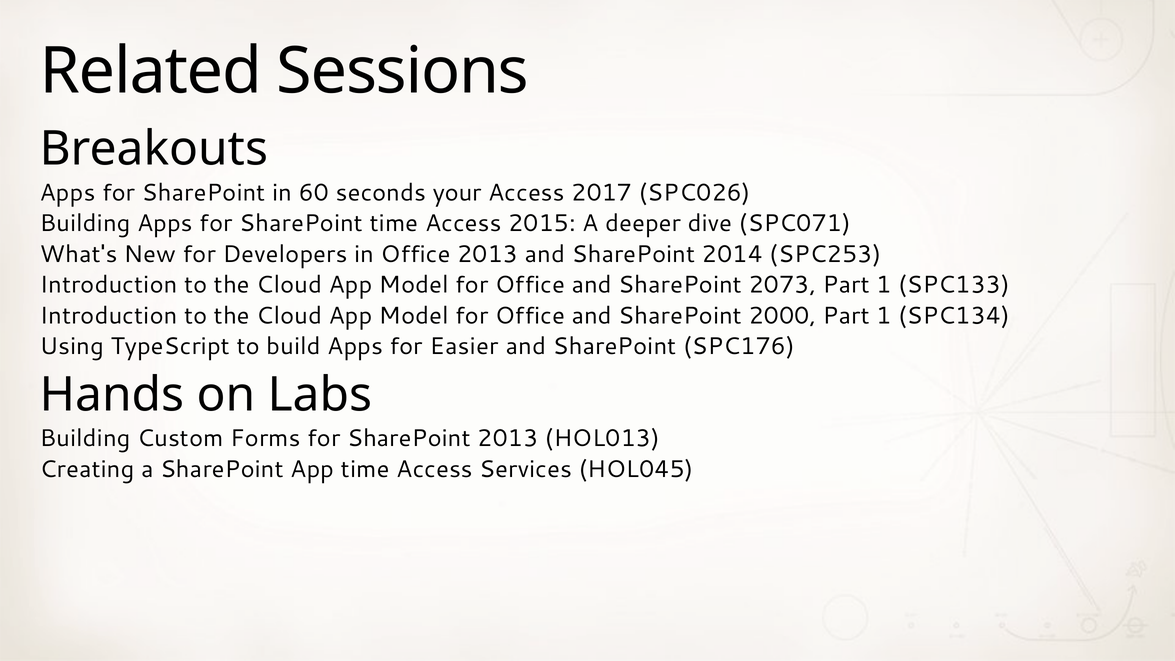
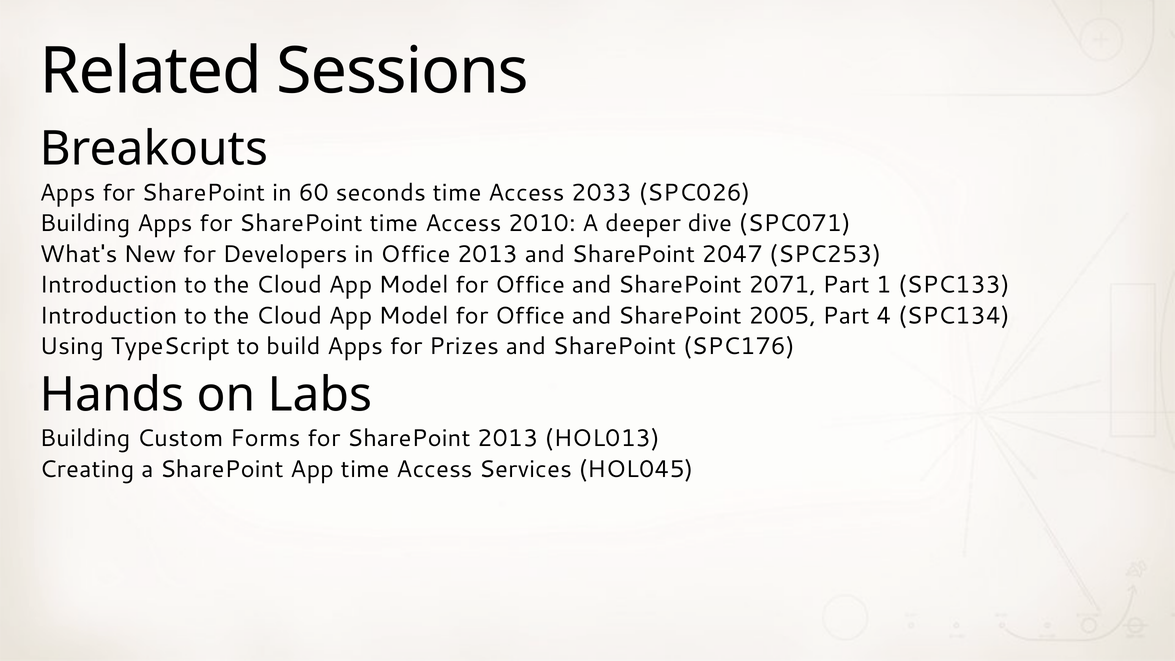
seconds your: your -> time (457, 193)
2017: 2017 -> 2033 (602, 193)
2015: 2015 -> 2010 (542, 223)
2014: 2014 -> 2047 (732, 254)
2073: 2073 -> 2071 (782, 285)
2000: 2000 -> 2005 (782, 316)
1: 1 -> 4 (884, 316)
Easier: Easier -> Prizes (464, 346)
